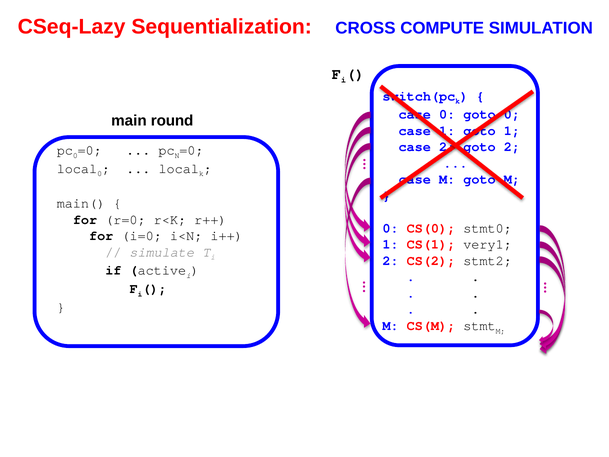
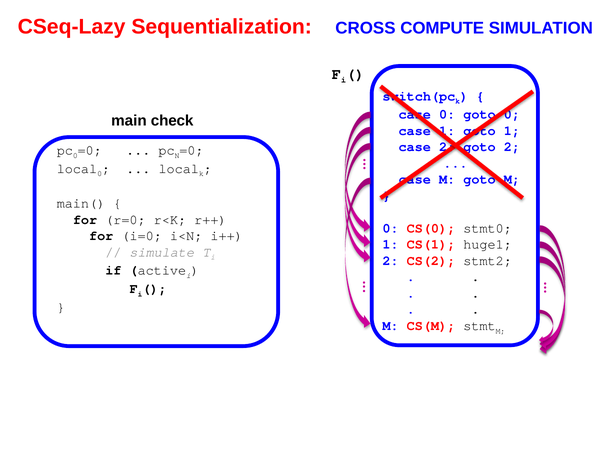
round: round -> check (172, 120)
very1: very1 -> huge1 (488, 244)
